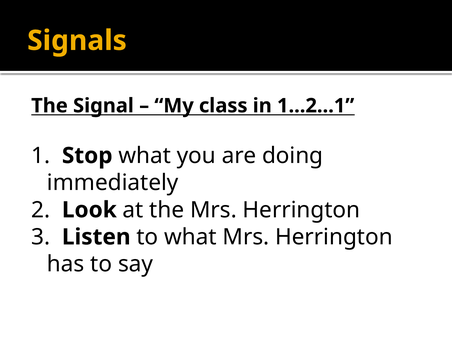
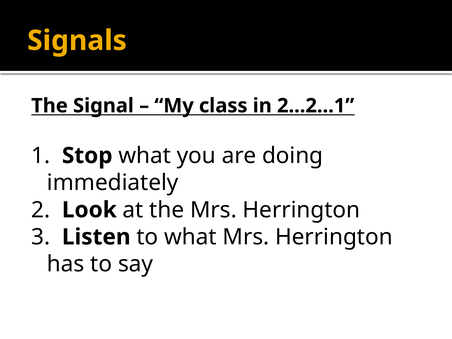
1...2...1: 1...2...1 -> 2...2...1 (316, 106)
